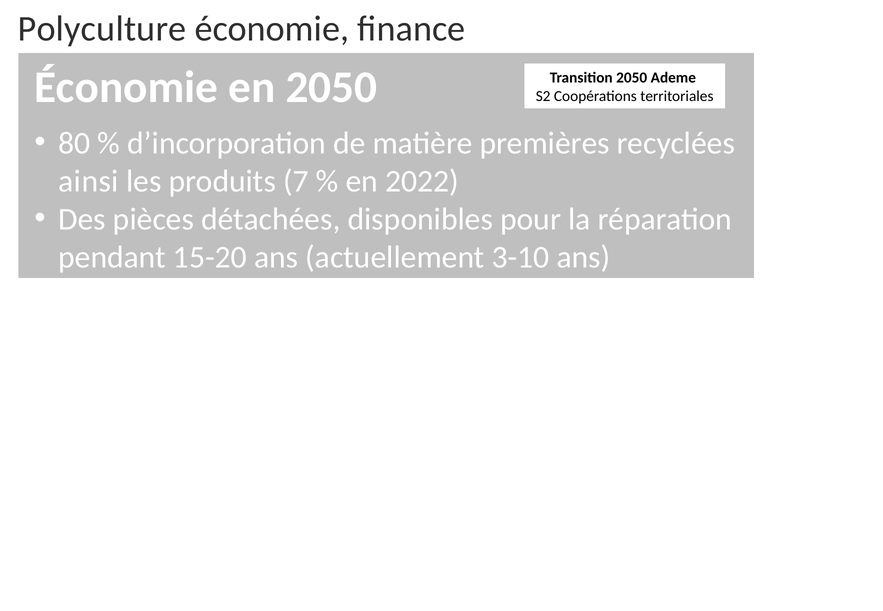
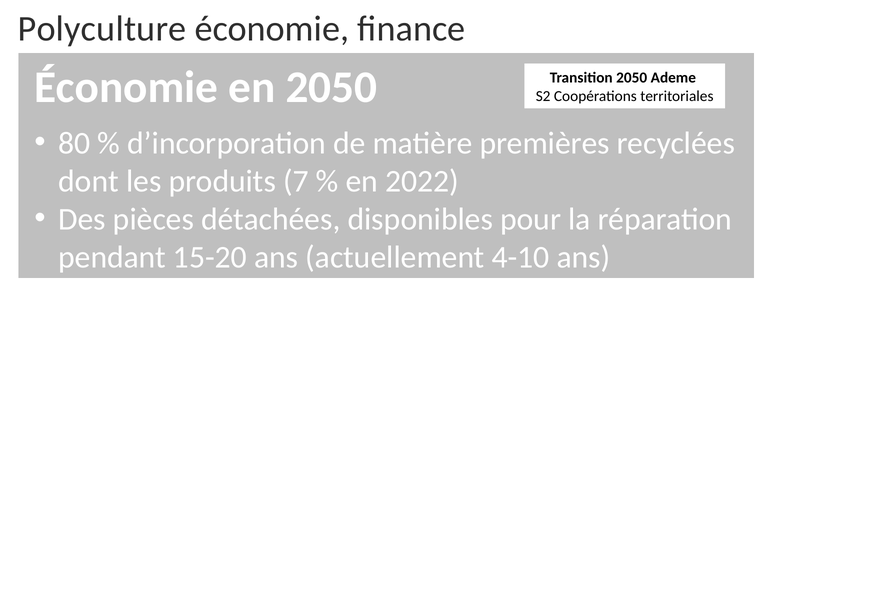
ainsi: ainsi -> dont (89, 181)
3-10: 3-10 -> 4-10 (521, 257)
